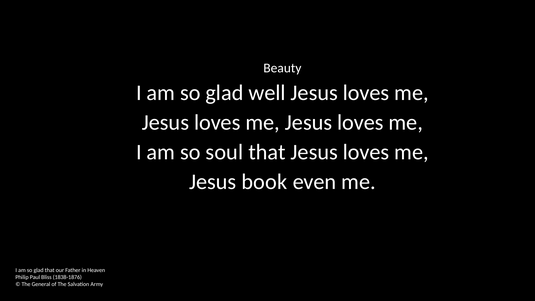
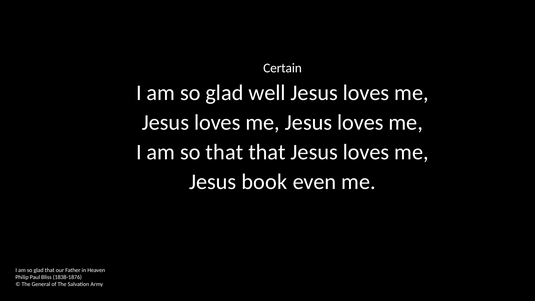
Beauty: Beauty -> Certain (283, 68)
so soul: soul -> that (224, 152)
